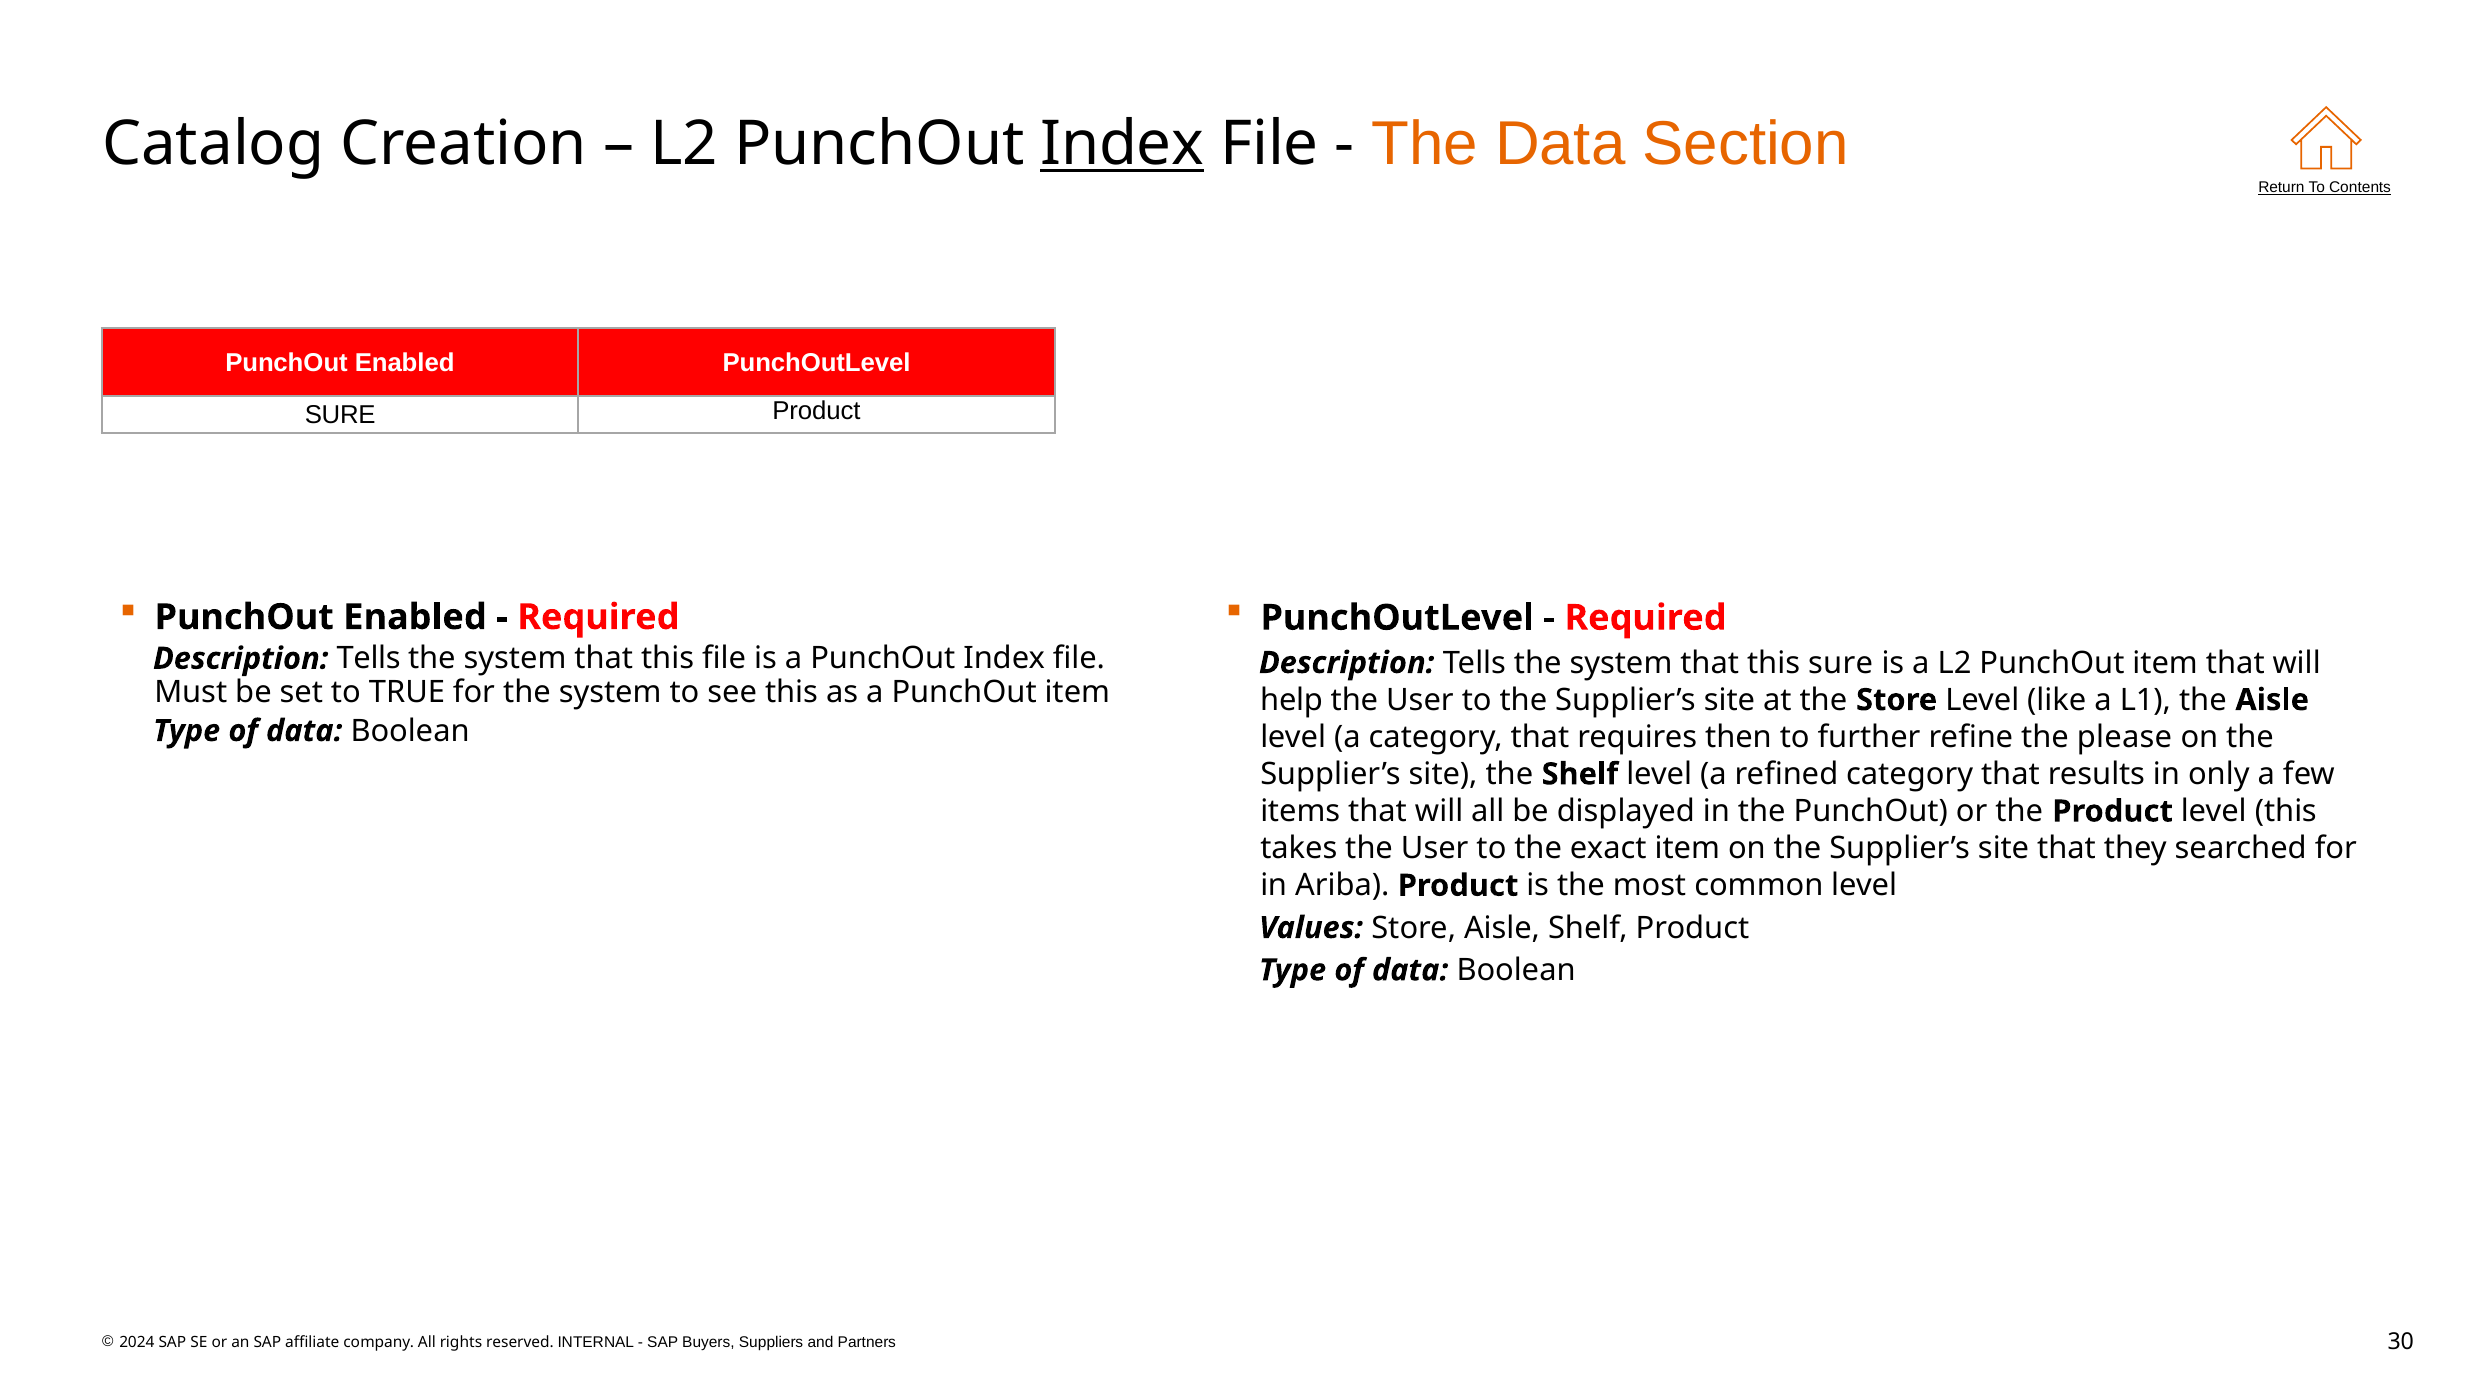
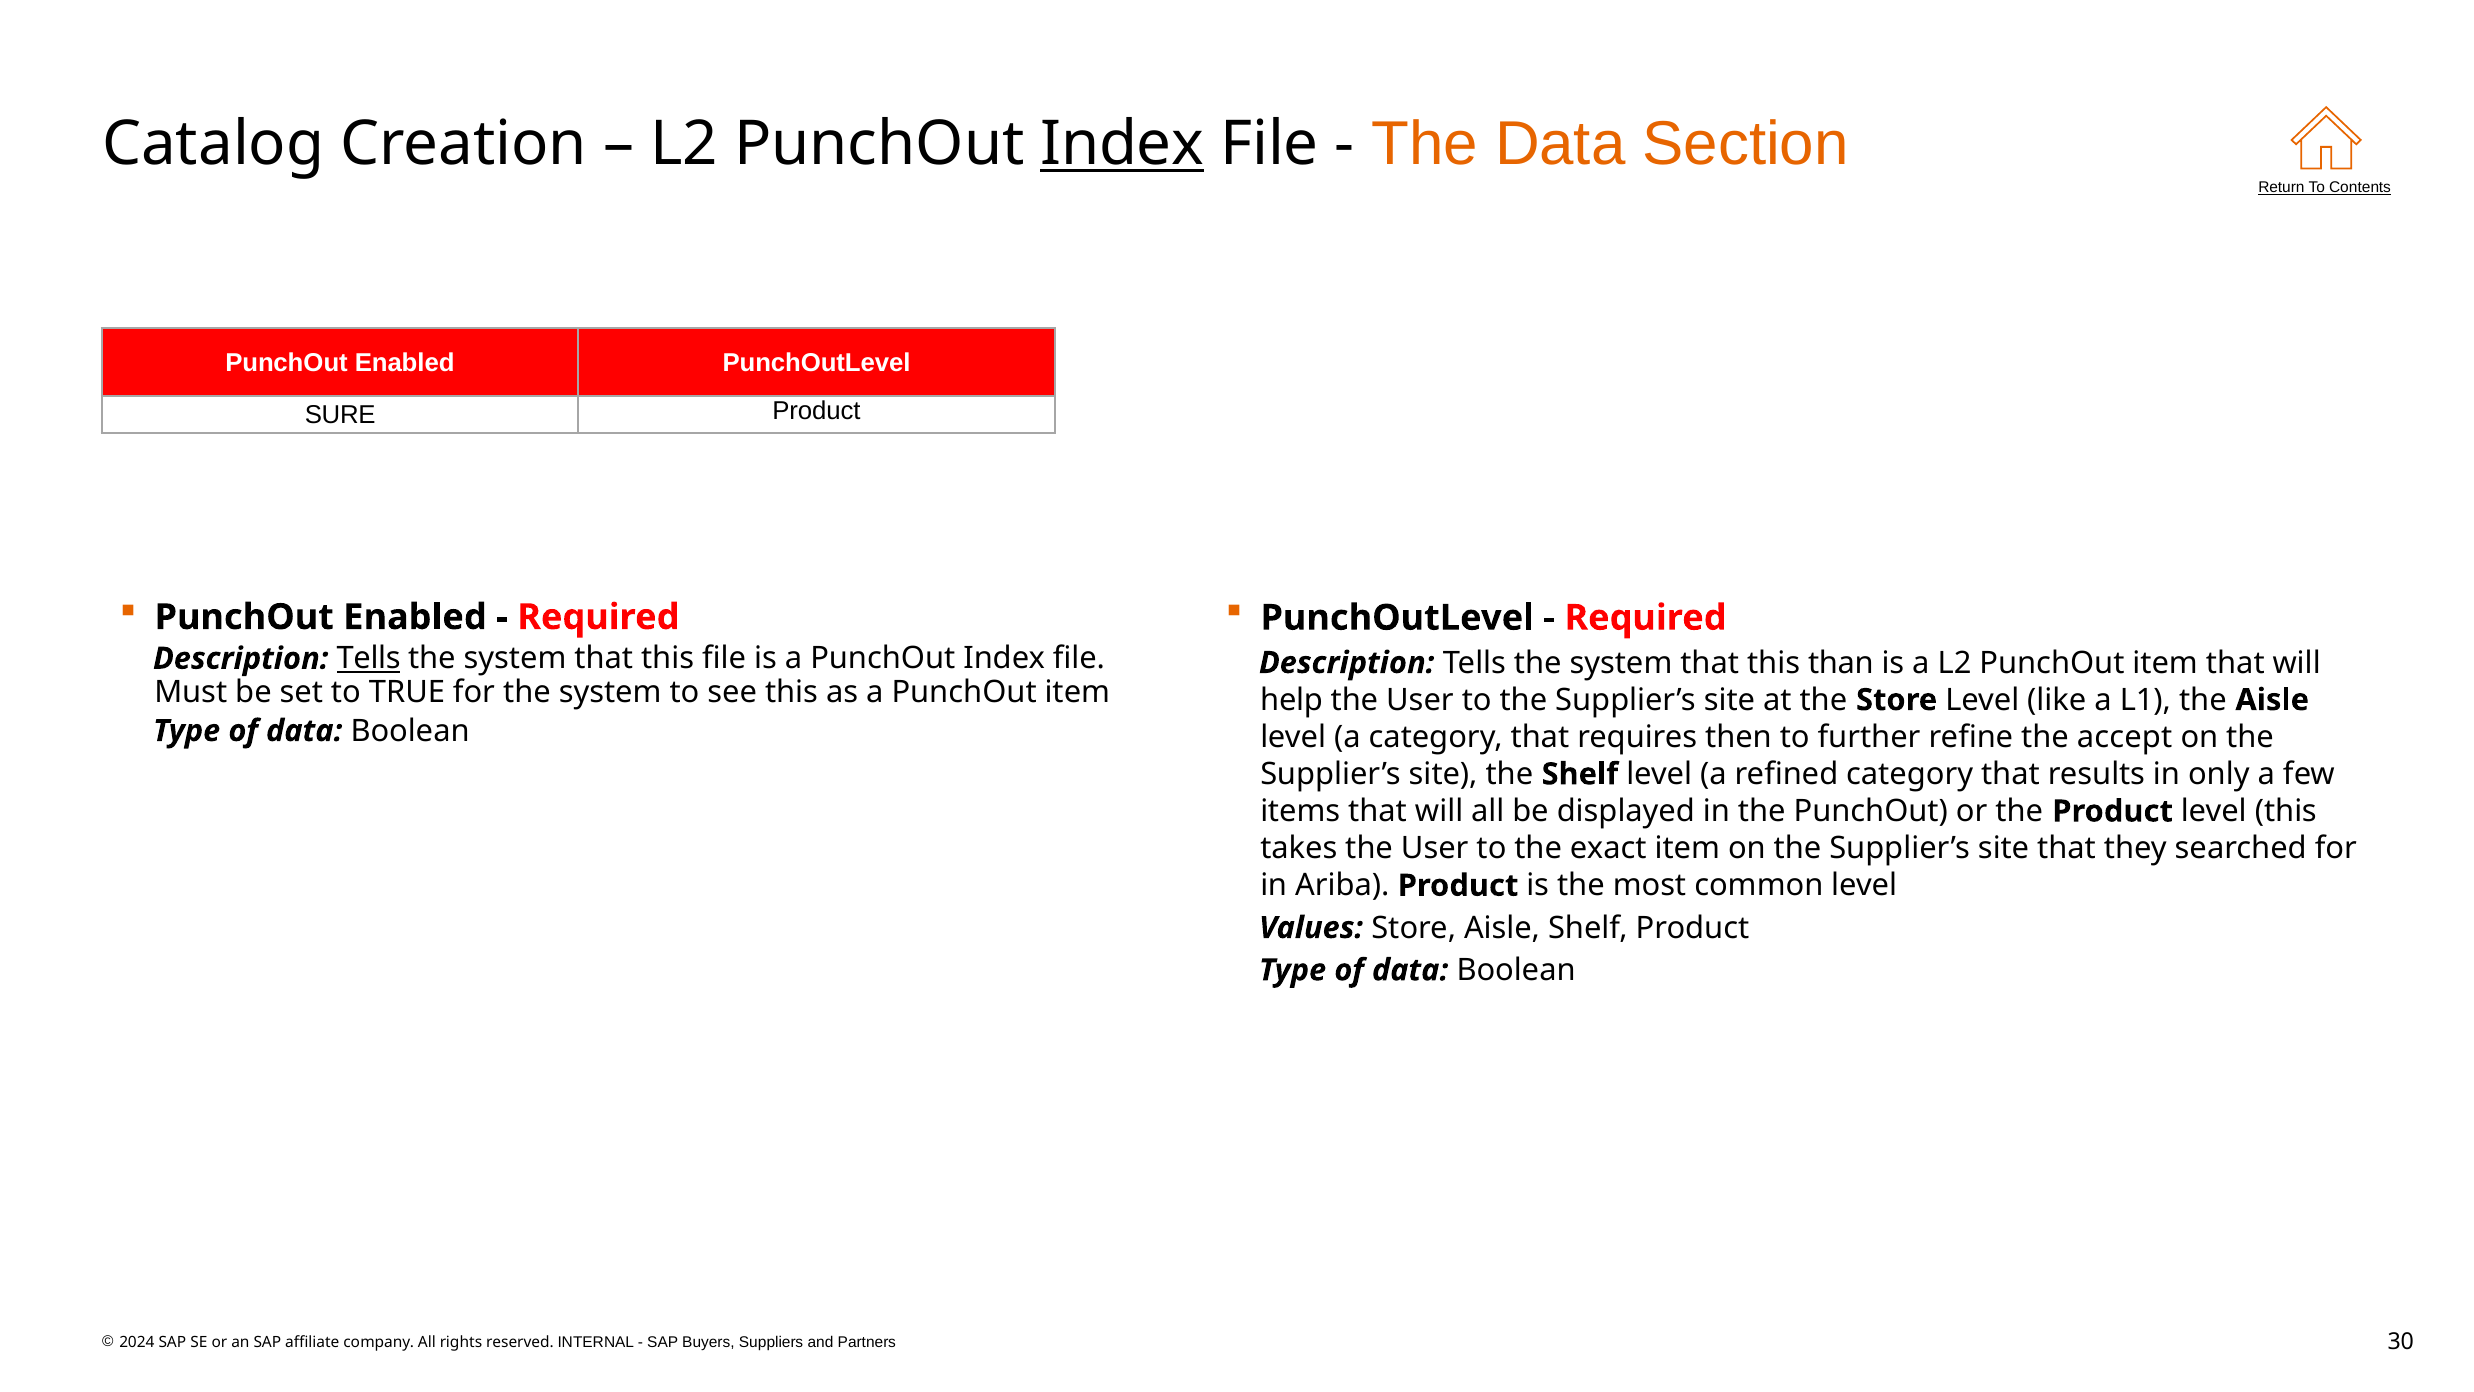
Tells underline: none -> present (369, 658)
this sure: sure -> than (1841, 663)
please: please -> accept (2125, 737)
